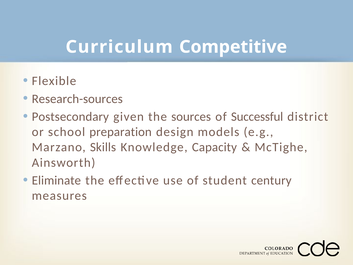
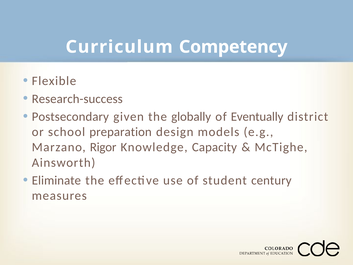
Competitive: Competitive -> Competency (233, 47)
Research-sources: Research-sources -> Research-success (77, 99)
sources: sources -> globally (191, 117)
Successful: Successful -> Eventually (257, 117)
Skills: Skills -> Rigor (103, 147)
